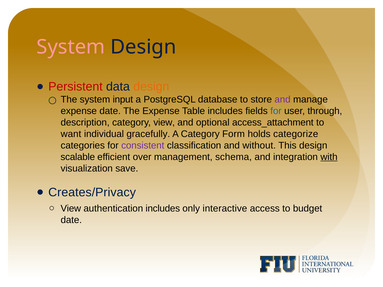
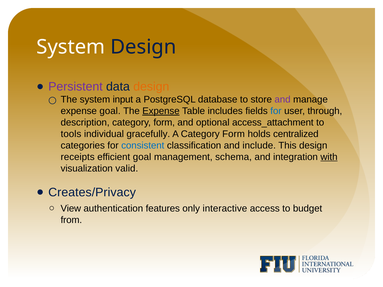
System colour: pink -> white (71, 47)
Persistent colour: red -> purple (75, 87)
expense date: date -> goal (110, 111)
Expense underline: none -> present (161, 111)
description category view: view -> form (164, 123)
want: want -> tools (71, 134)
categorize: categorize -> centralized (296, 134)
consistent colour: purple -> blue (143, 146)
without: without -> include (259, 146)
scalable: scalable -> receipts (78, 157)
efficient over: over -> goal (142, 157)
save: save -> valid (127, 169)
authentication includes: includes -> features (163, 209)
date: date -> from (71, 220)
